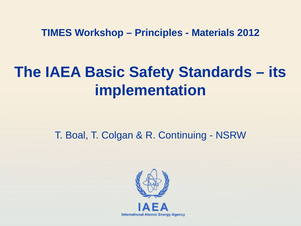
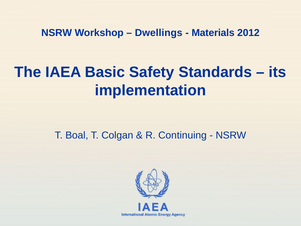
TIMES: TIMES -> NSRW (57, 33)
Principles: Principles -> Dwellings (159, 33)
